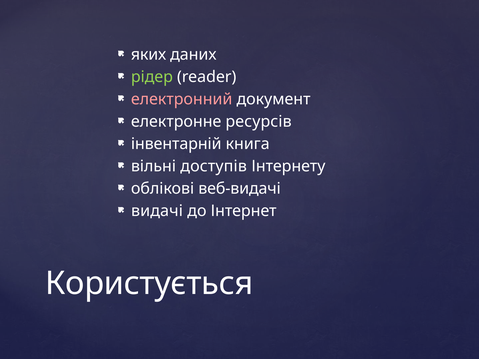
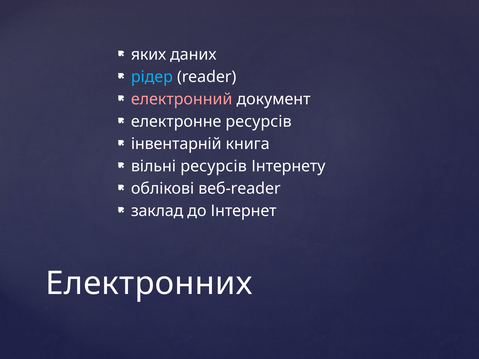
рідер colour: light green -> light blue (152, 77)
вільні доступів: доступів -> ресурсів (214, 166)
веб-видачі: веб-видачі -> веб-reader (239, 189)
видачі: видачі -> заклад (157, 211)
Користується: Користується -> Електронних (149, 284)
